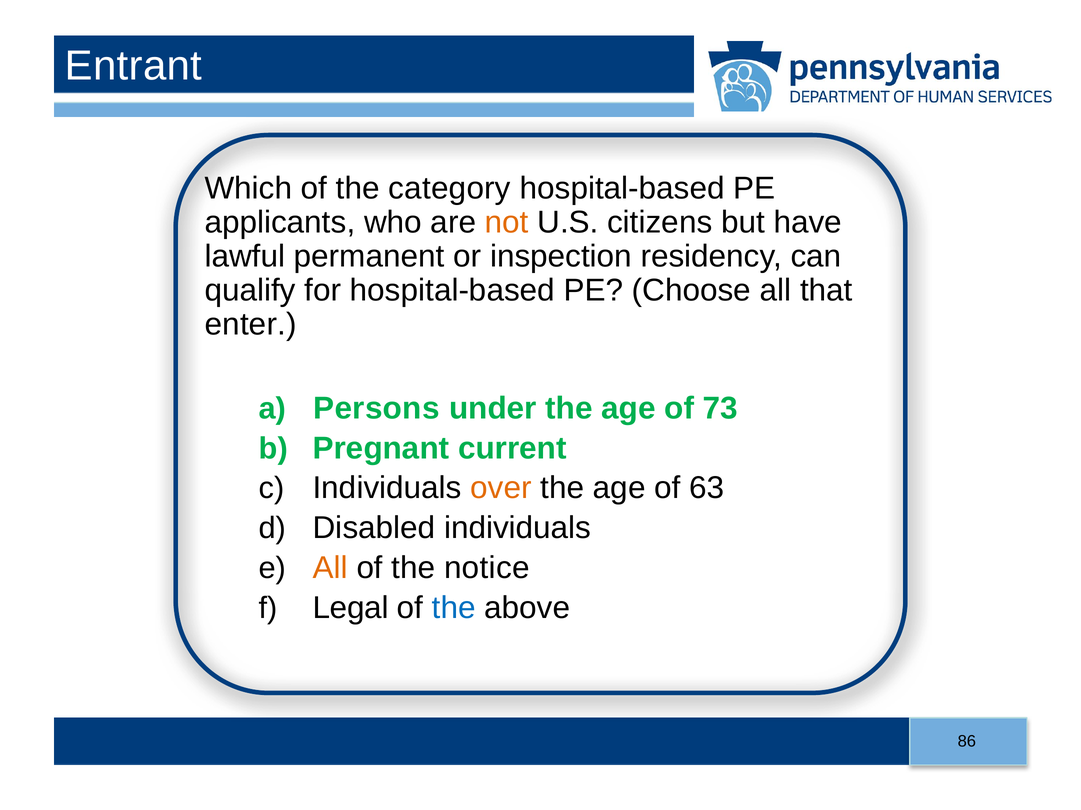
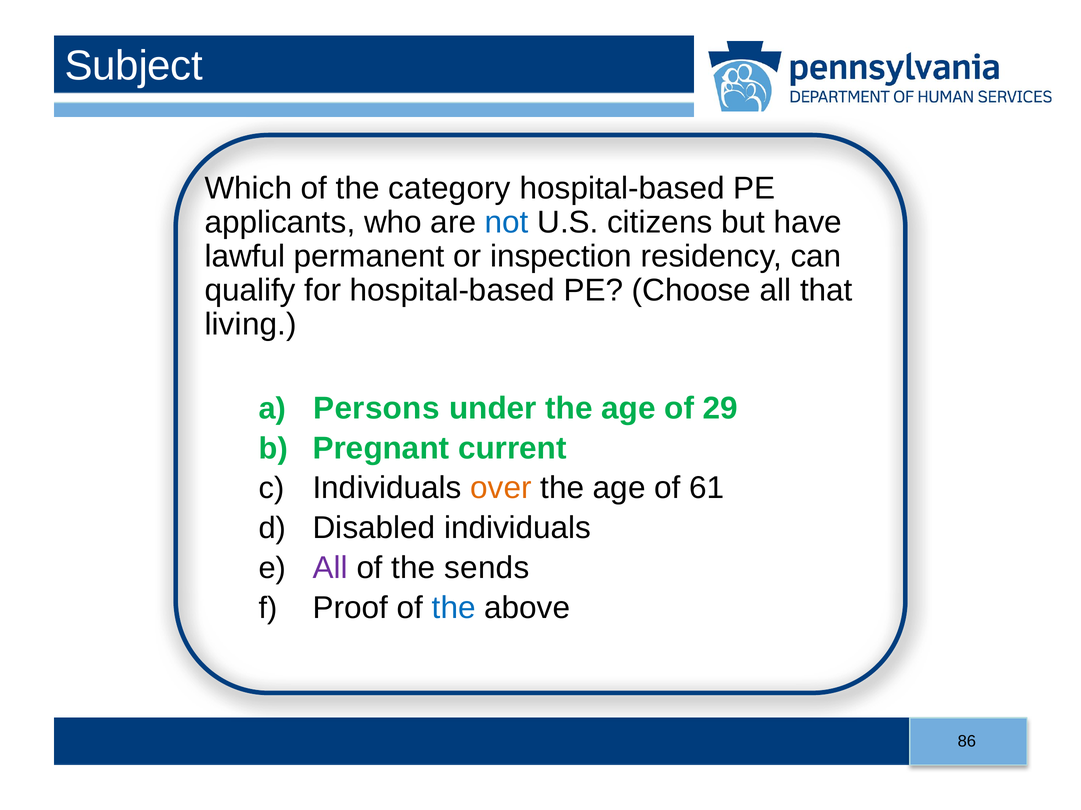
Entrant: Entrant -> Subject (134, 66)
not colour: orange -> blue (507, 223)
enter: enter -> living (251, 325)
73: 73 -> 29 (720, 409)
63: 63 -> 61 (707, 489)
All colour: orange -> purple (330, 568)
notice: notice -> sends (487, 568)
Legal: Legal -> Proof (350, 608)
